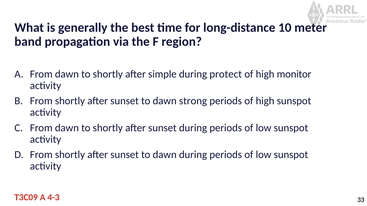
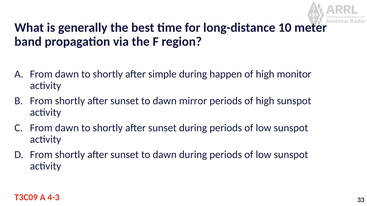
protect: protect -> happen (226, 74)
strong: strong -> mirror (193, 101)
